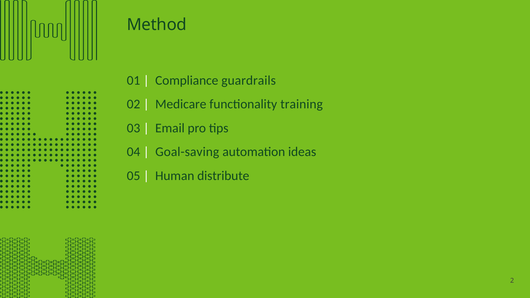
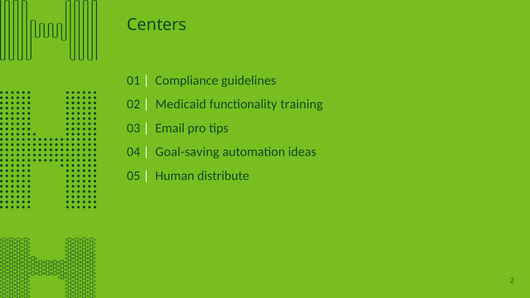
Method: Method -> Centers (157, 25)
guardrails: guardrails -> guidelines (249, 80)
Medicare: Medicare -> Medicaid (181, 104)
